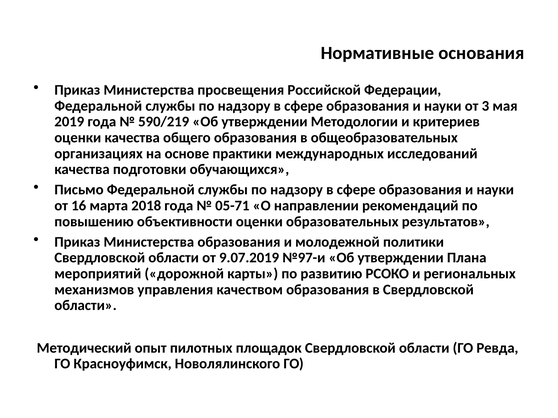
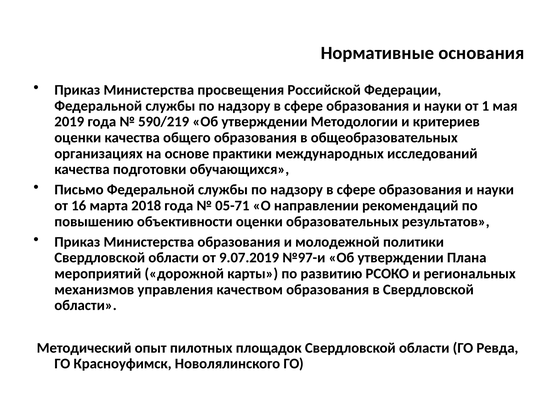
3: 3 -> 1 (485, 106)
